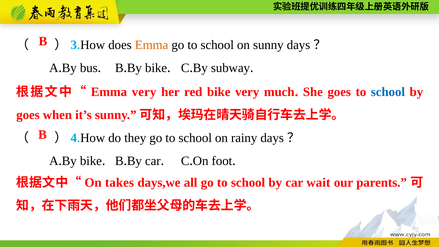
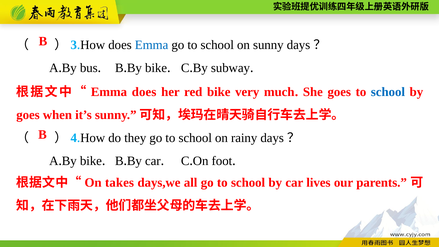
Emma colour: orange -> blue (152, 45)
Emma very: very -> does (144, 92)
wait: wait -> lives (318, 183)
